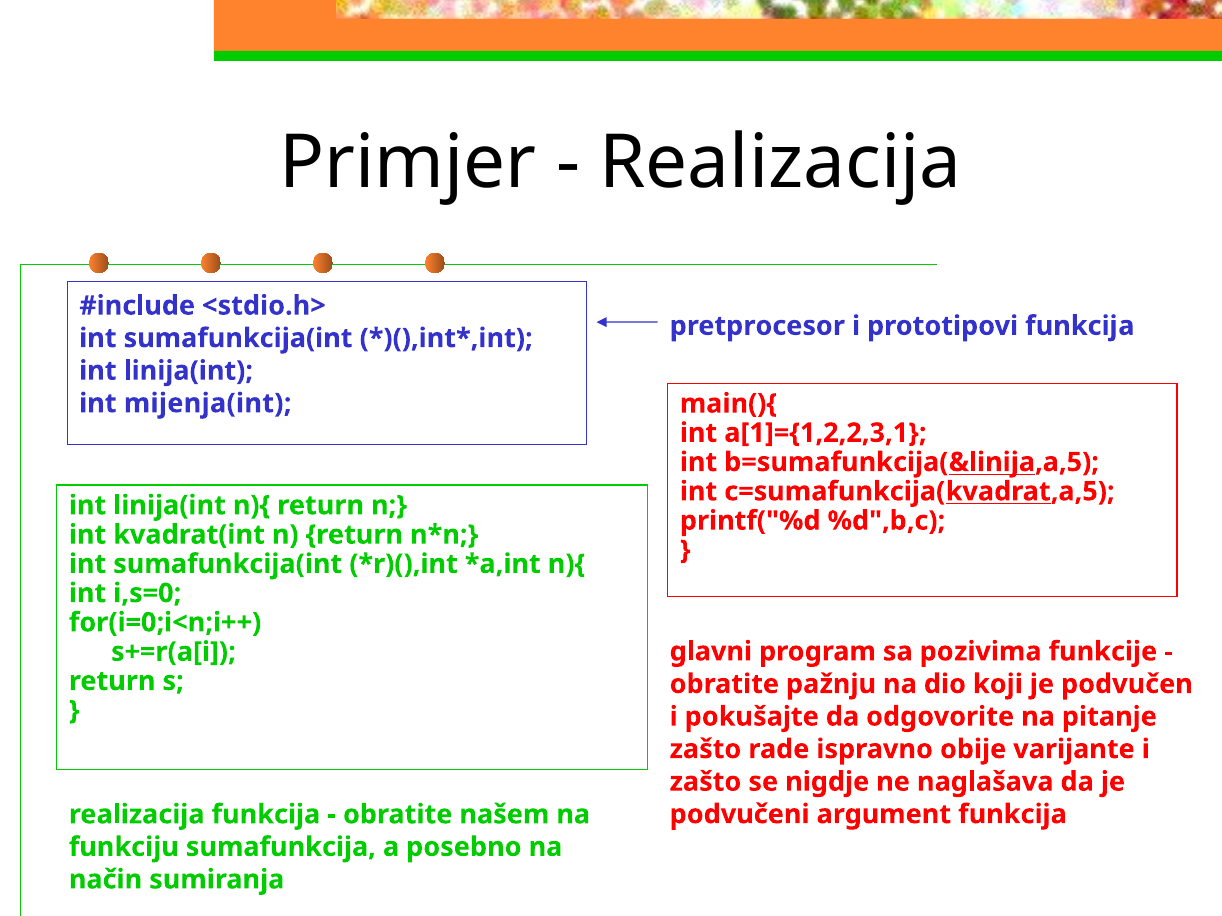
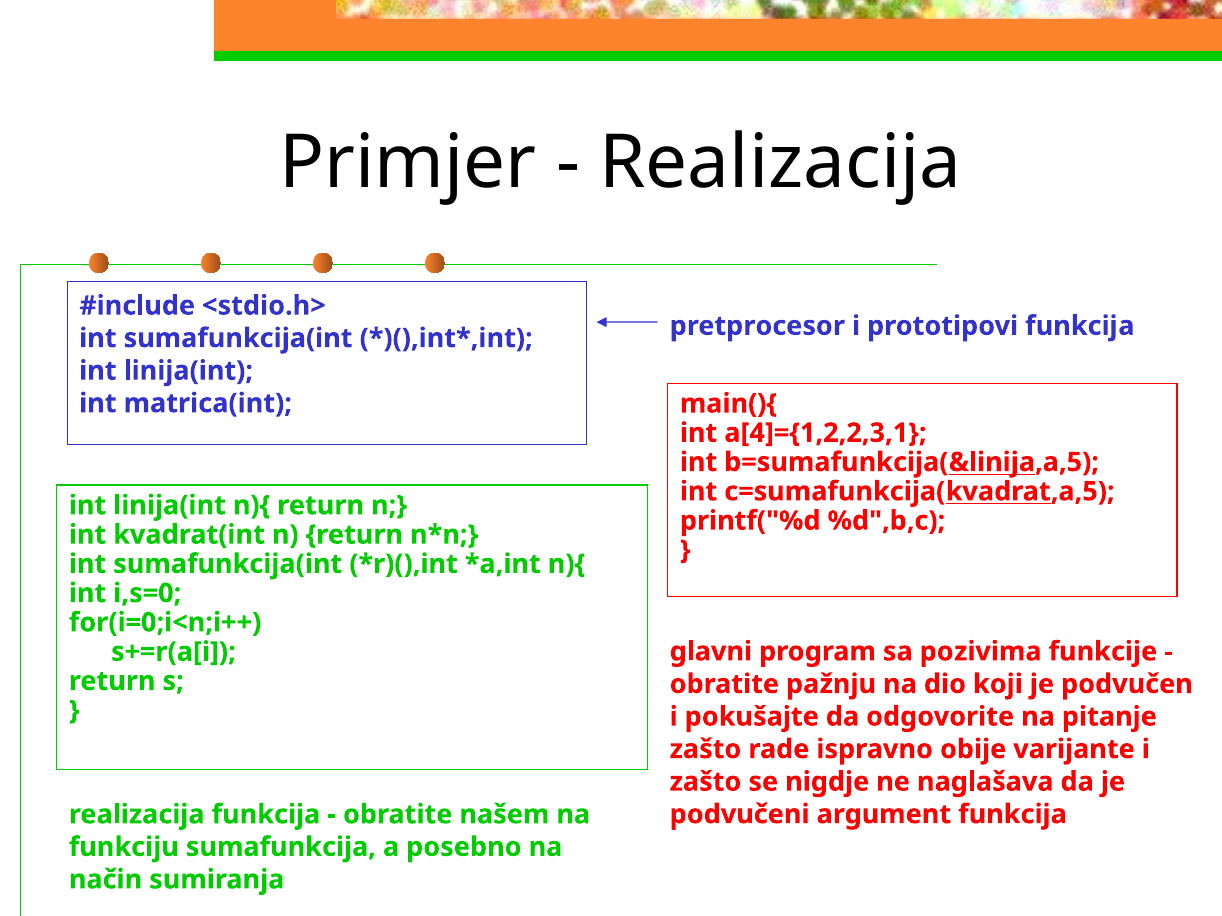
mijenja(int: mijenja(int -> matrica(int (208, 404)
a[1]={1,2,2,3,1: a[1]={1,2,2,3,1 -> a[4]={1,2,2,3,1 (825, 433)
